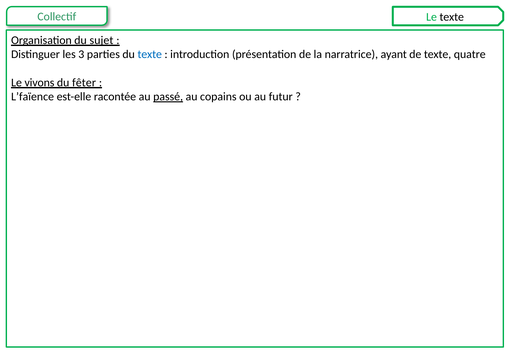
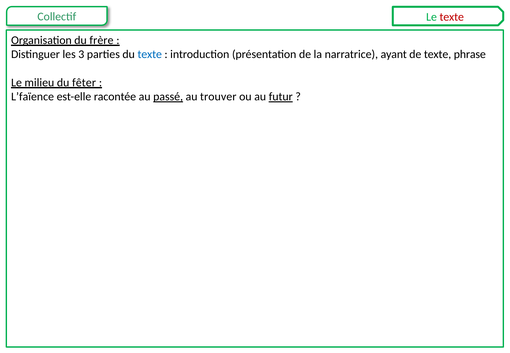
texte colour: black -> red (452, 17)
sujet: sujet -> frère (101, 40)
quatre: quatre -> phrase (470, 54)
vivons: vivons -> milieu (39, 83)
copains: copains -> trouver (218, 97)
futur underline: none -> present (281, 97)
